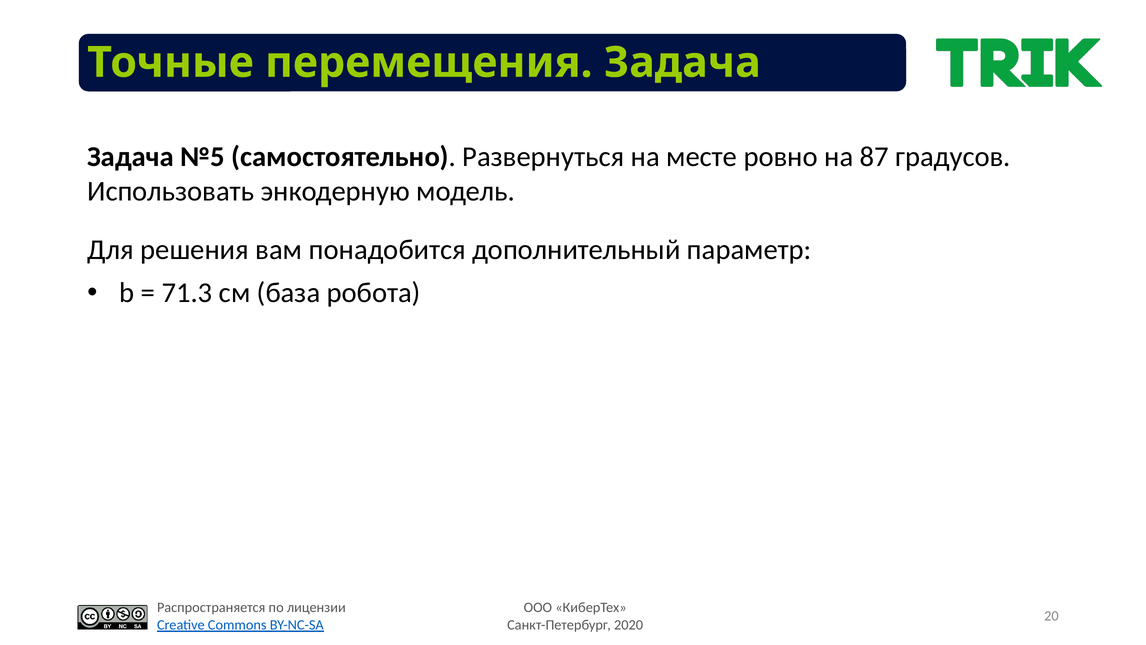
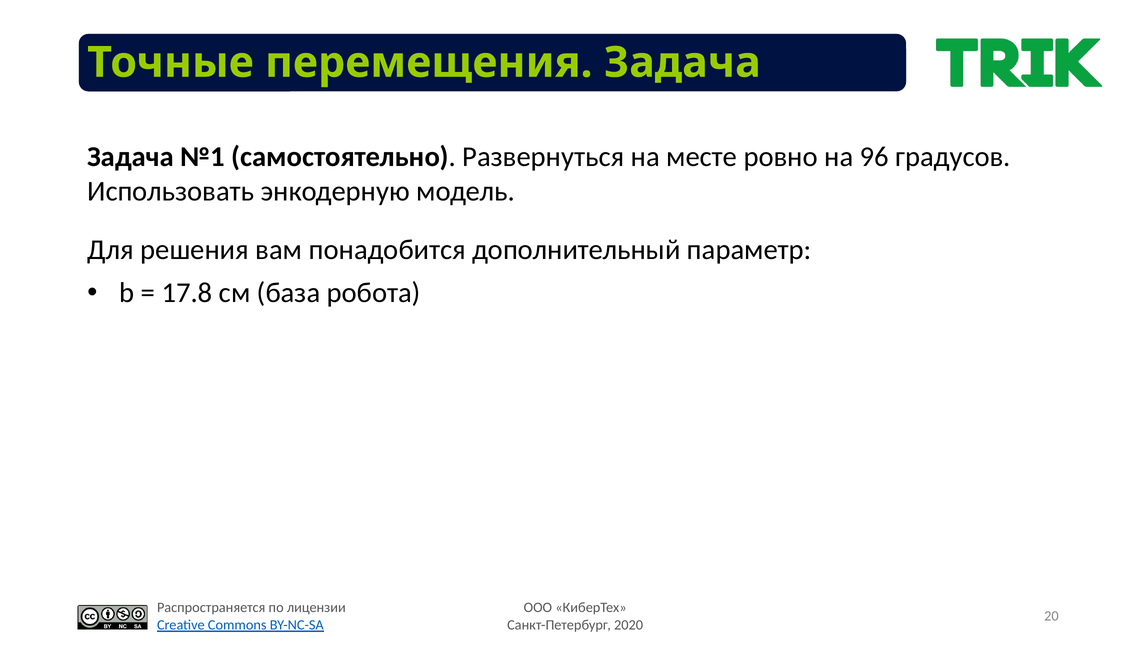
№5: №5 -> №1 (203, 157)
87: 87 -> 96 (874, 157)
71.3: 71.3 -> 17.8 (187, 293)
